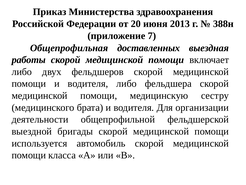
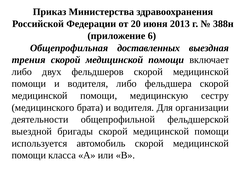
7: 7 -> 6 (152, 36)
работы: работы -> трения (29, 60)
